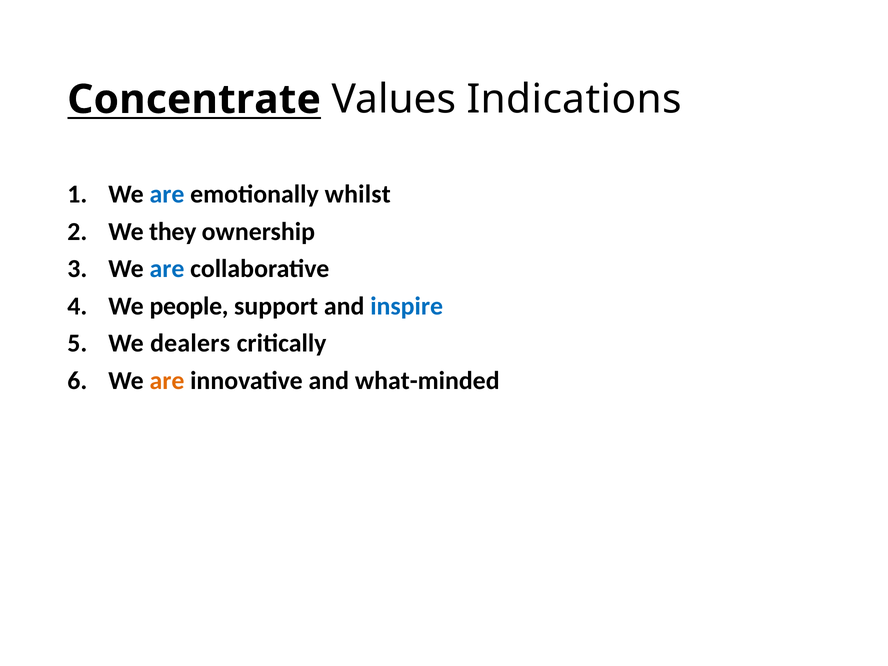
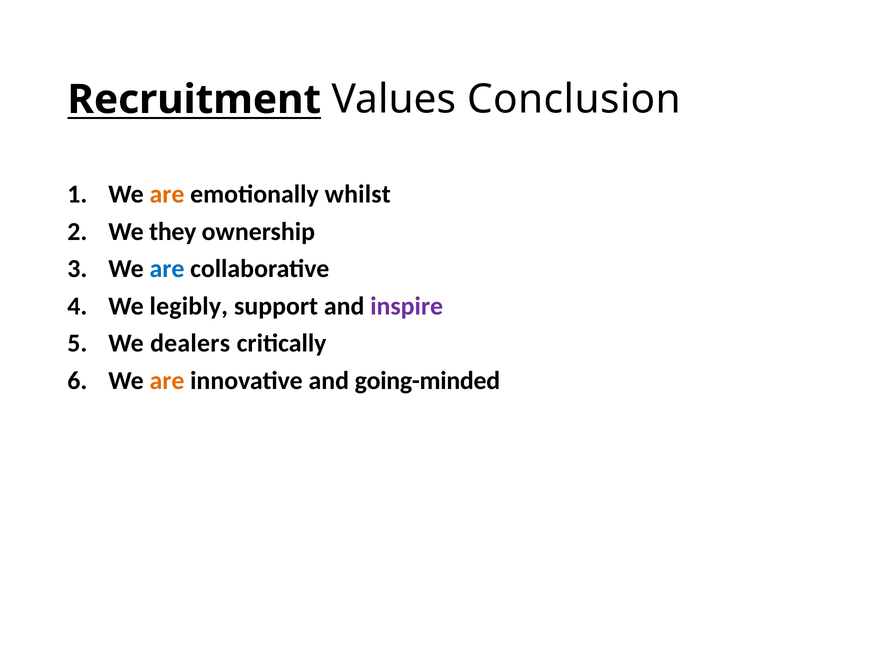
Concentrate: Concentrate -> Recruitment (194, 100)
Indications: Indications -> Conclusion (574, 100)
are colour: blue -> orange (167, 194)
people: people -> legibly (189, 306)
inspire colour: blue -> purple (407, 306)
what-minded: what-minded -> going-minded (427, 380)
